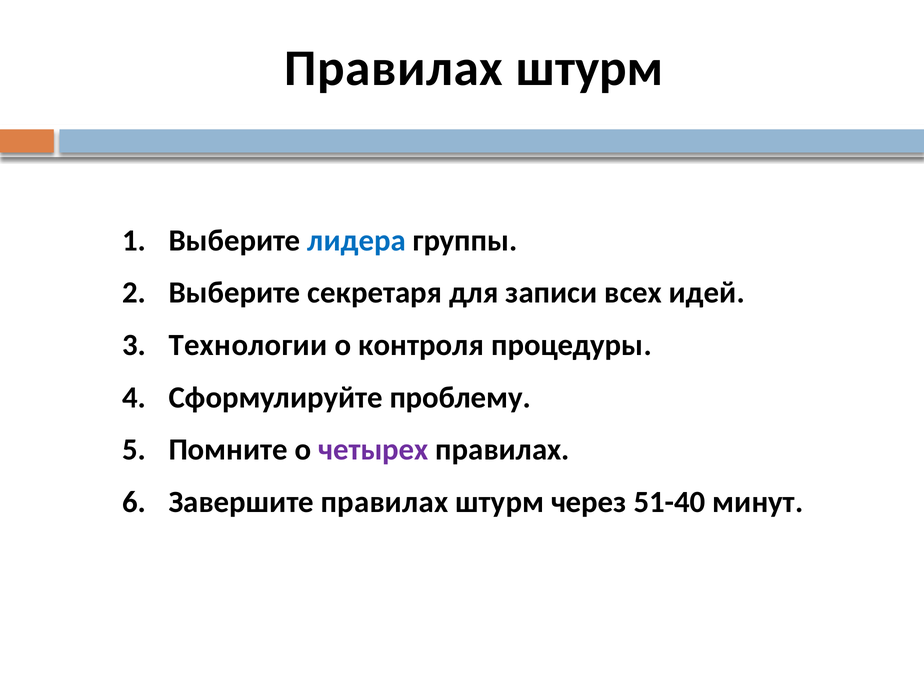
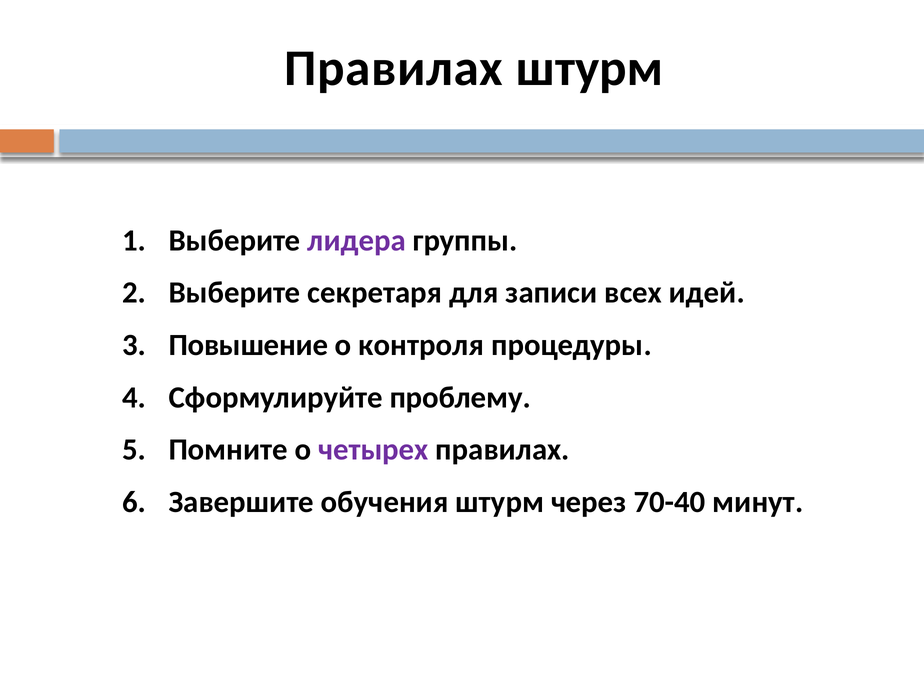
лидера colour: blue -> purple (357, 240)
Технологии: Технологии -> Повышение (248, 345)
Завершите правилах: правилах -> обучения (385, 502)
51-40: 51-40 -> 70-40 (670, 502)
